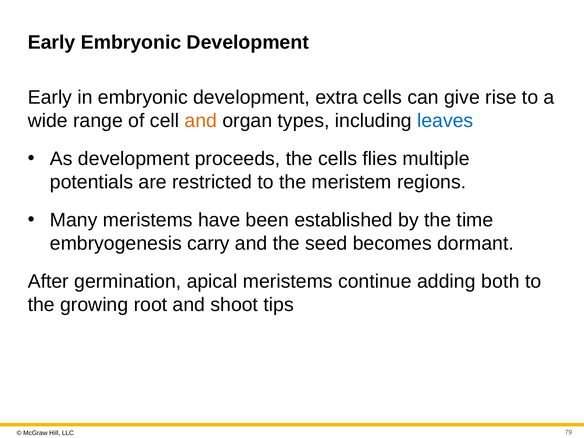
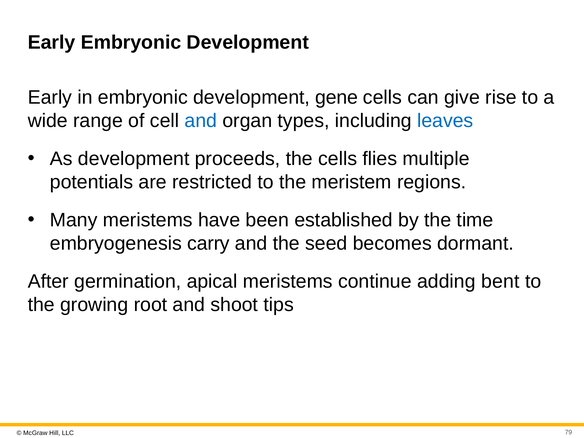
extra: extra -> gene (337, 97)
and colour: orange -> blue (201, 121)
both: both -> bent (500, 281)
